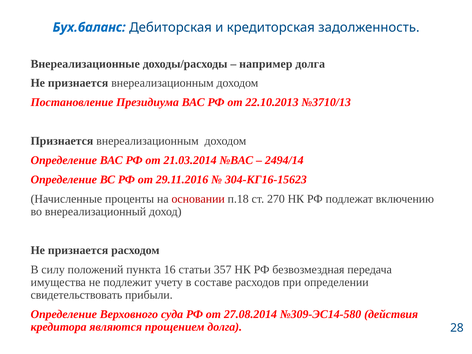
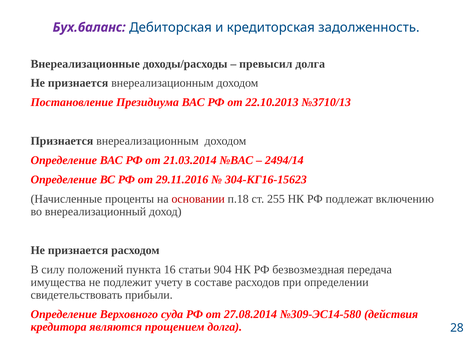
Бух.баланс colour: blue -> purple (89, 27)
например: например -> превысил (266, 64)
270: 270 -> 255 (276, 199)
357: 357 -> 904 (223, 269)
